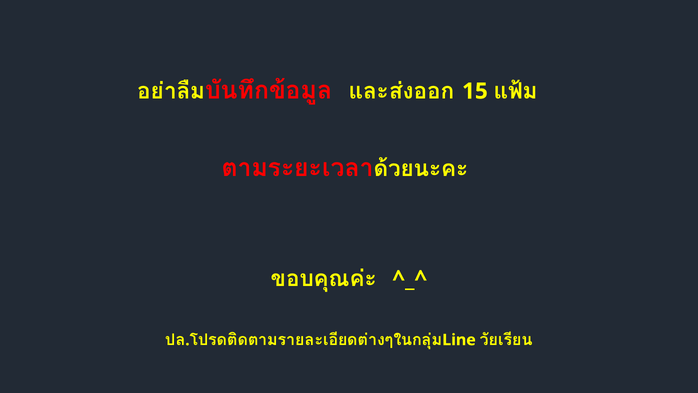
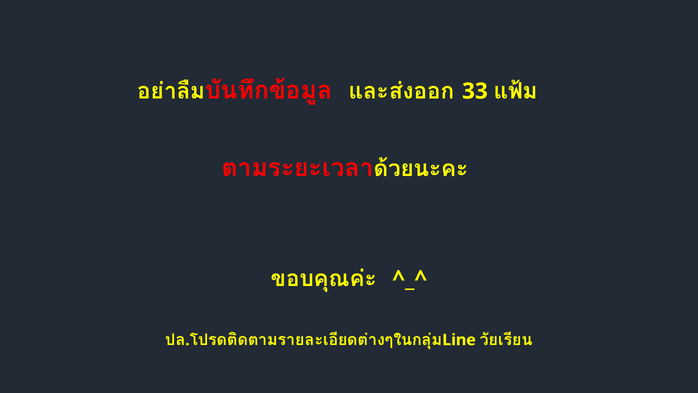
15: 15 -> 33 (475, 91)
